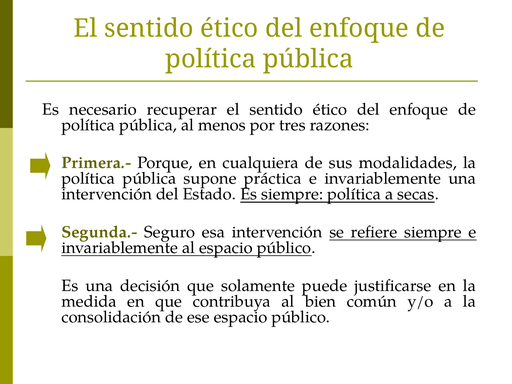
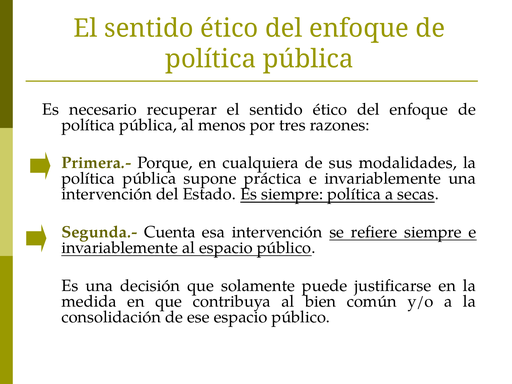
Seguro: Seguro -> Cuenta (170, 232)
